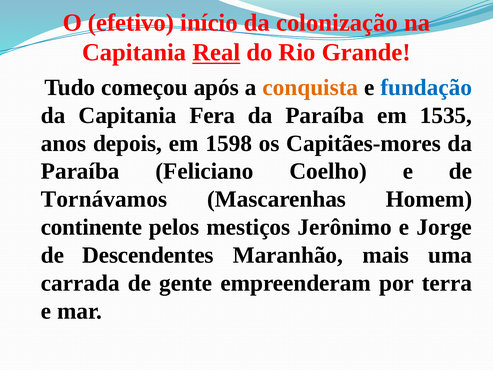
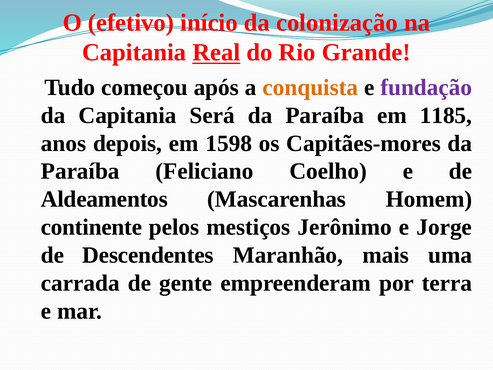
fundação colour: blue -> purple (426, 87)
Fera: Fera -> Será (212, 115)
1535: 1535 -> 1185 (446, 115)
Tornávamos: Tornávamos -> Aldeamentos (104, 199)
